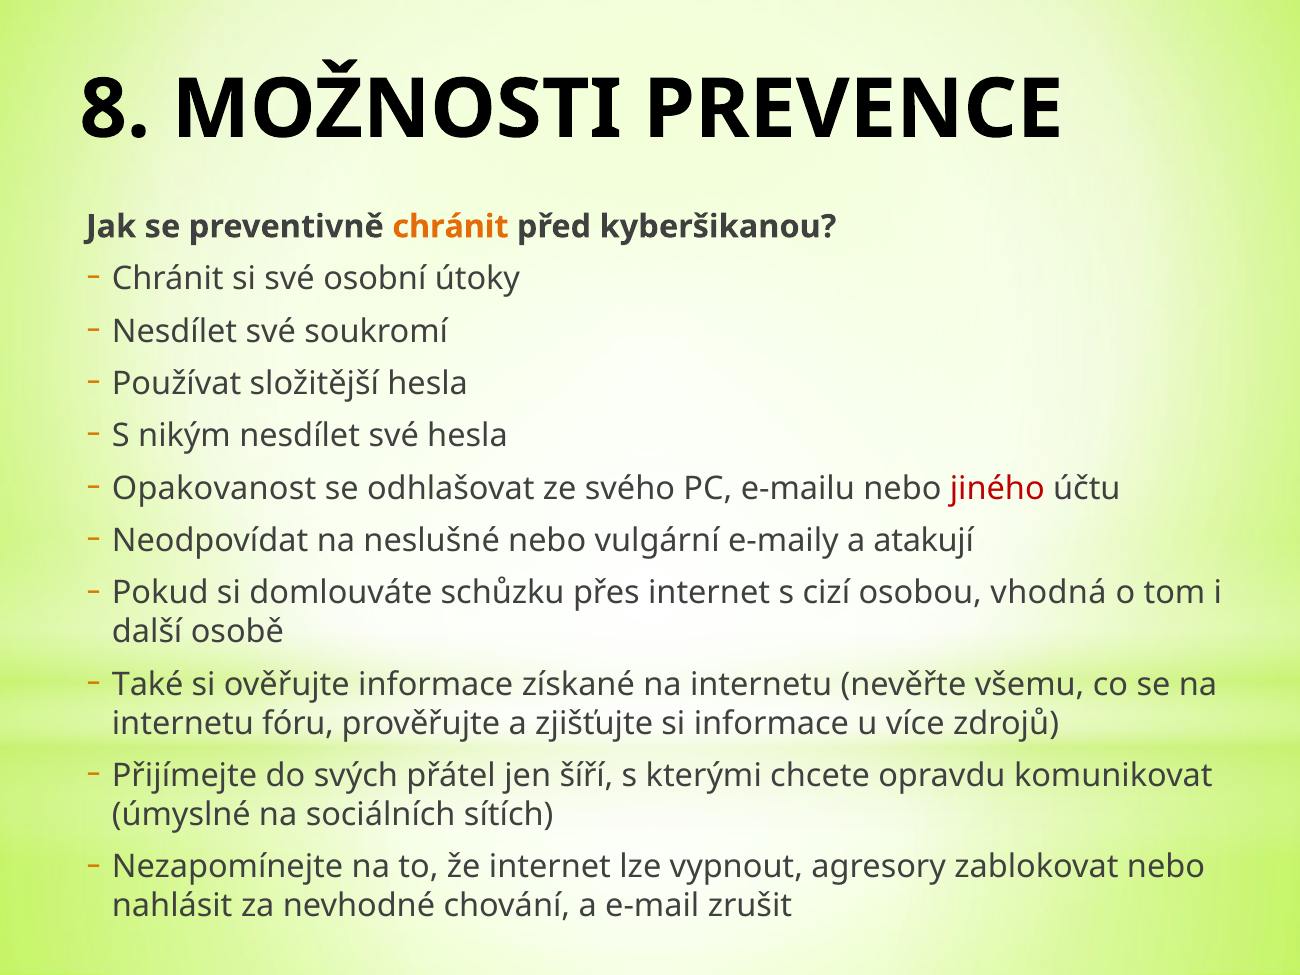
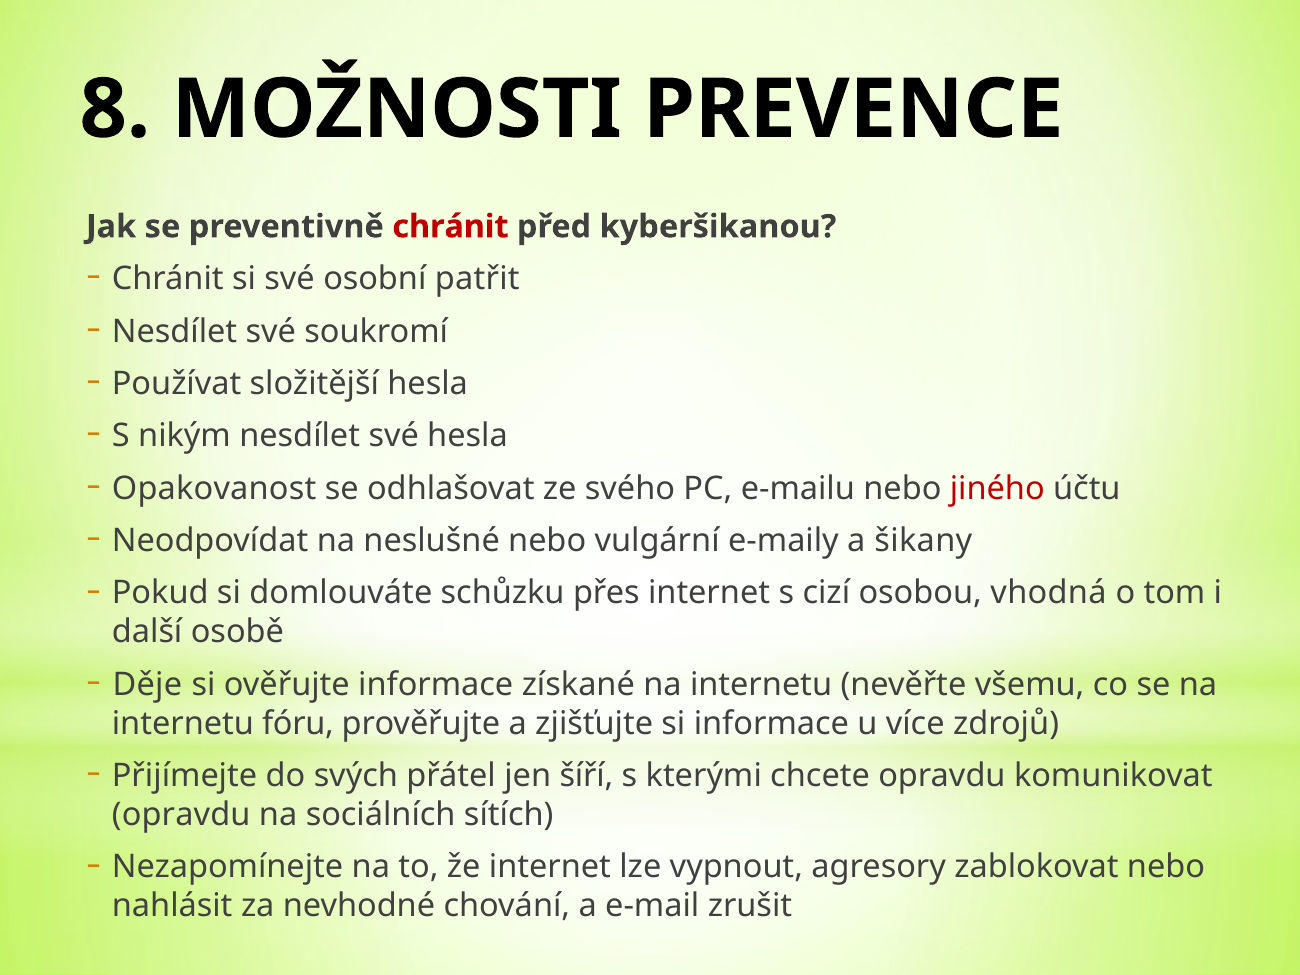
chránit colour: orange -> red (450, 227)
útoky: útoky -> patřit (477, 279)
atakují: atakují -> šikany (923, 541)
Také: Také -> Děje (147, 685)
úmyslné: úmyslné -> opravdu (181, 815)
